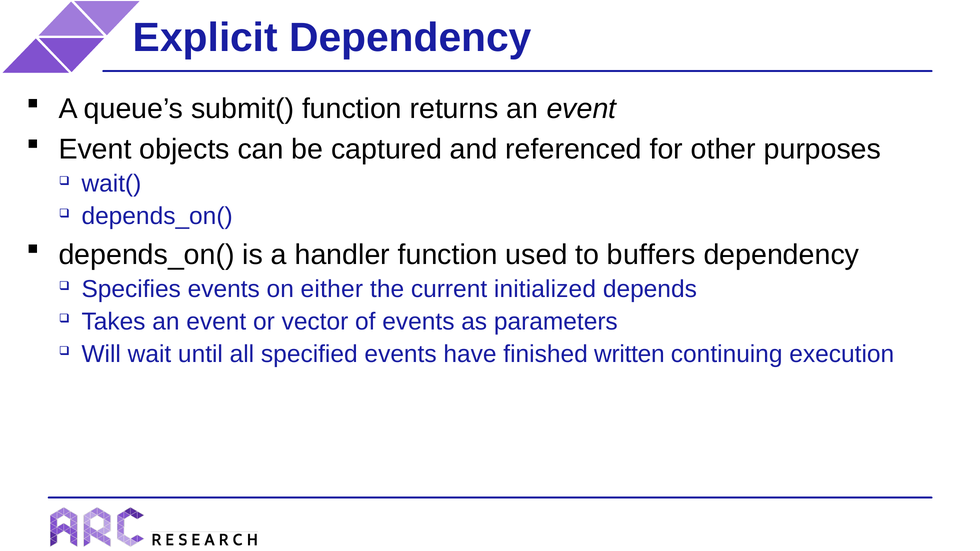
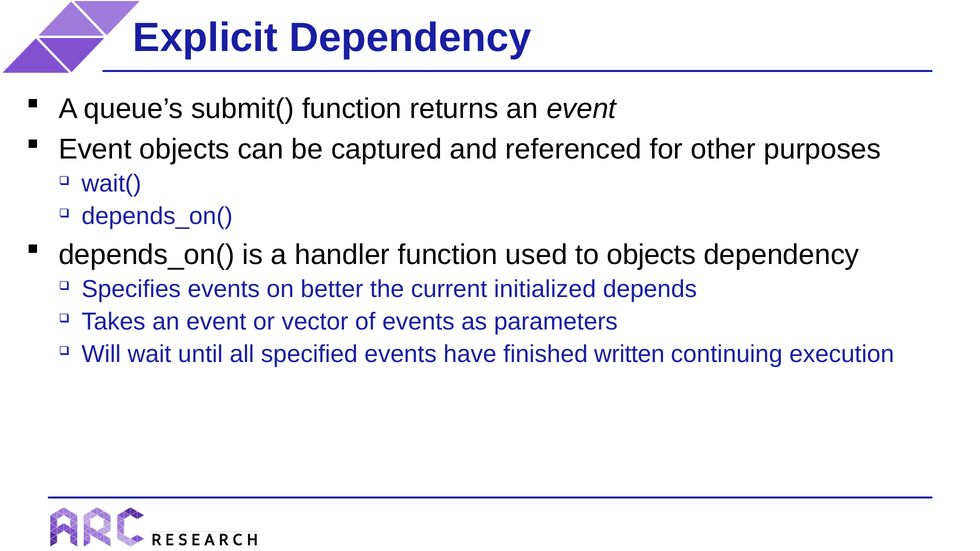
to buffers: buffers -> objects (651, 255)
either: either -> better (332, 289)
